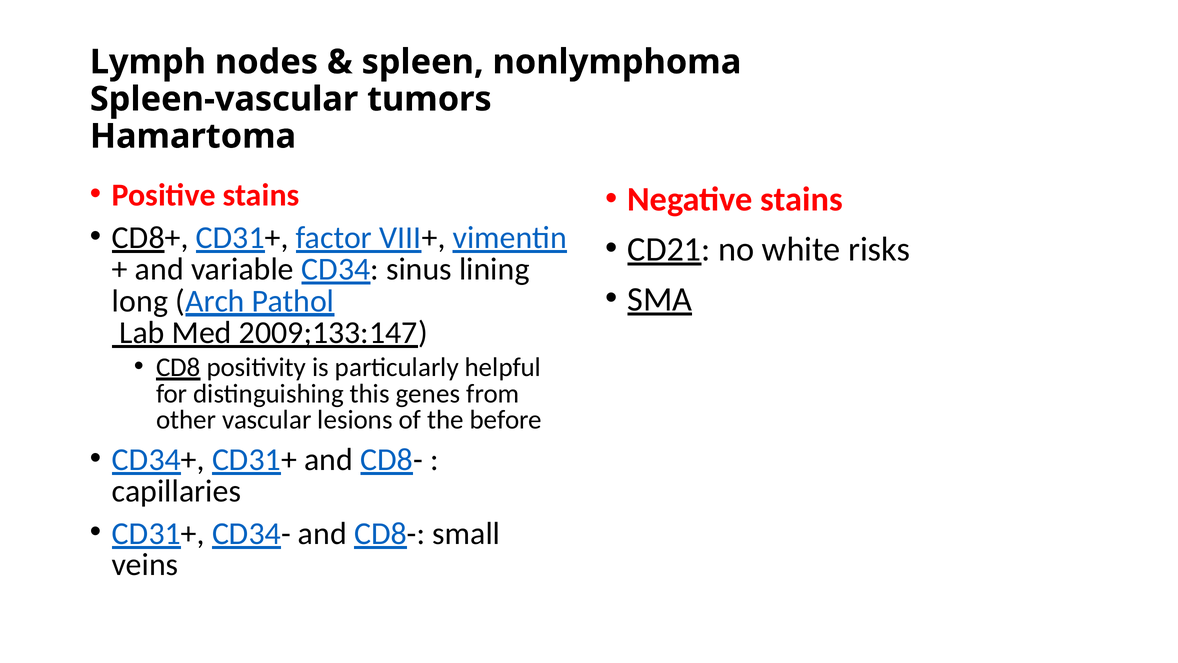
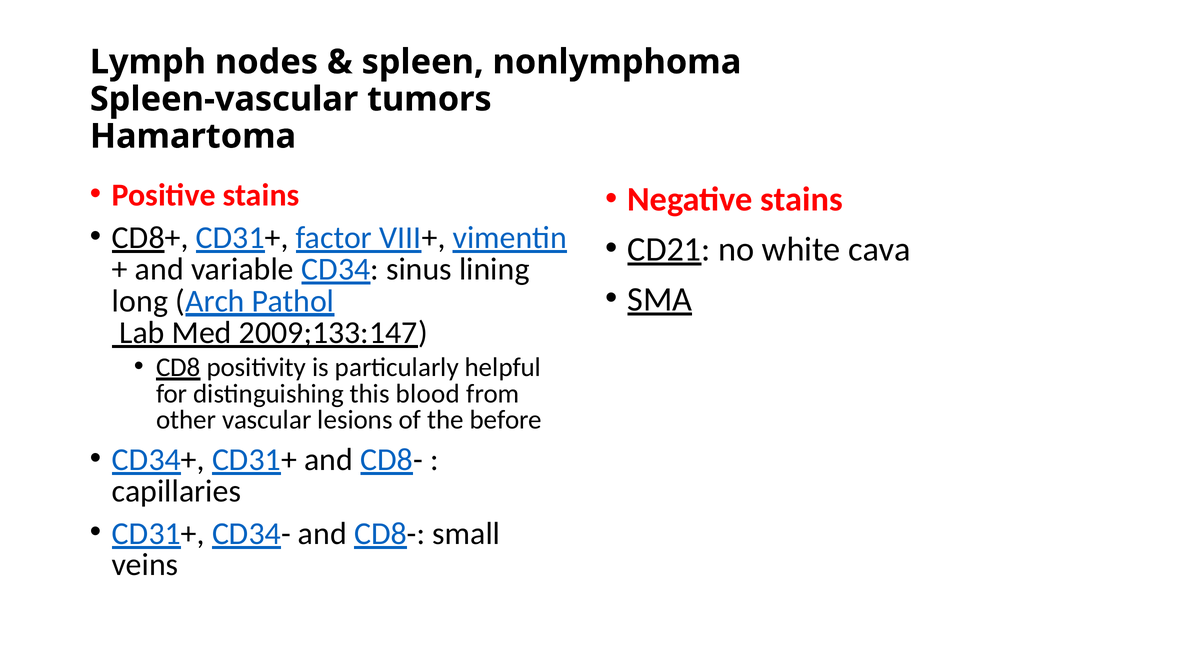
risks: risks -> cava (879, 249)
genes: genes -> blood (428, 393)
